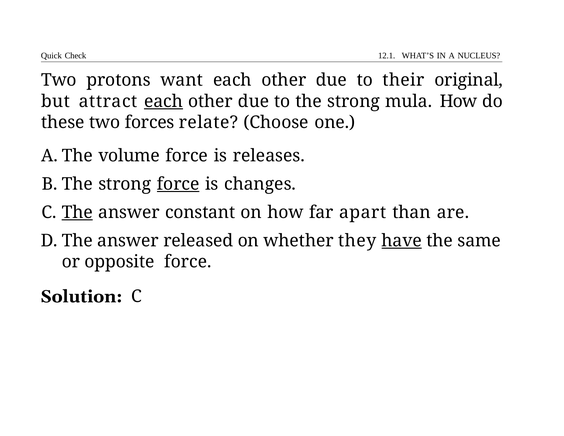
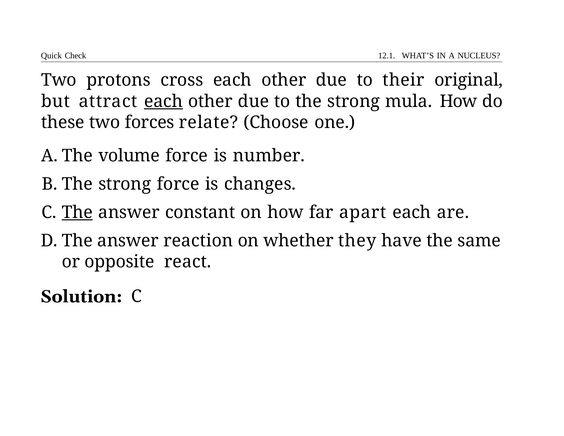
want: want -> cross (182, 80)
releases: releases -> number (269, 156)
force underline: present -> none (178, 184)
apart than: than -> each (412, 212)
released: released -> reaction (198, 241)
have underline: present -> none (402, 241)
opposite force: force -> react (188, 262)
